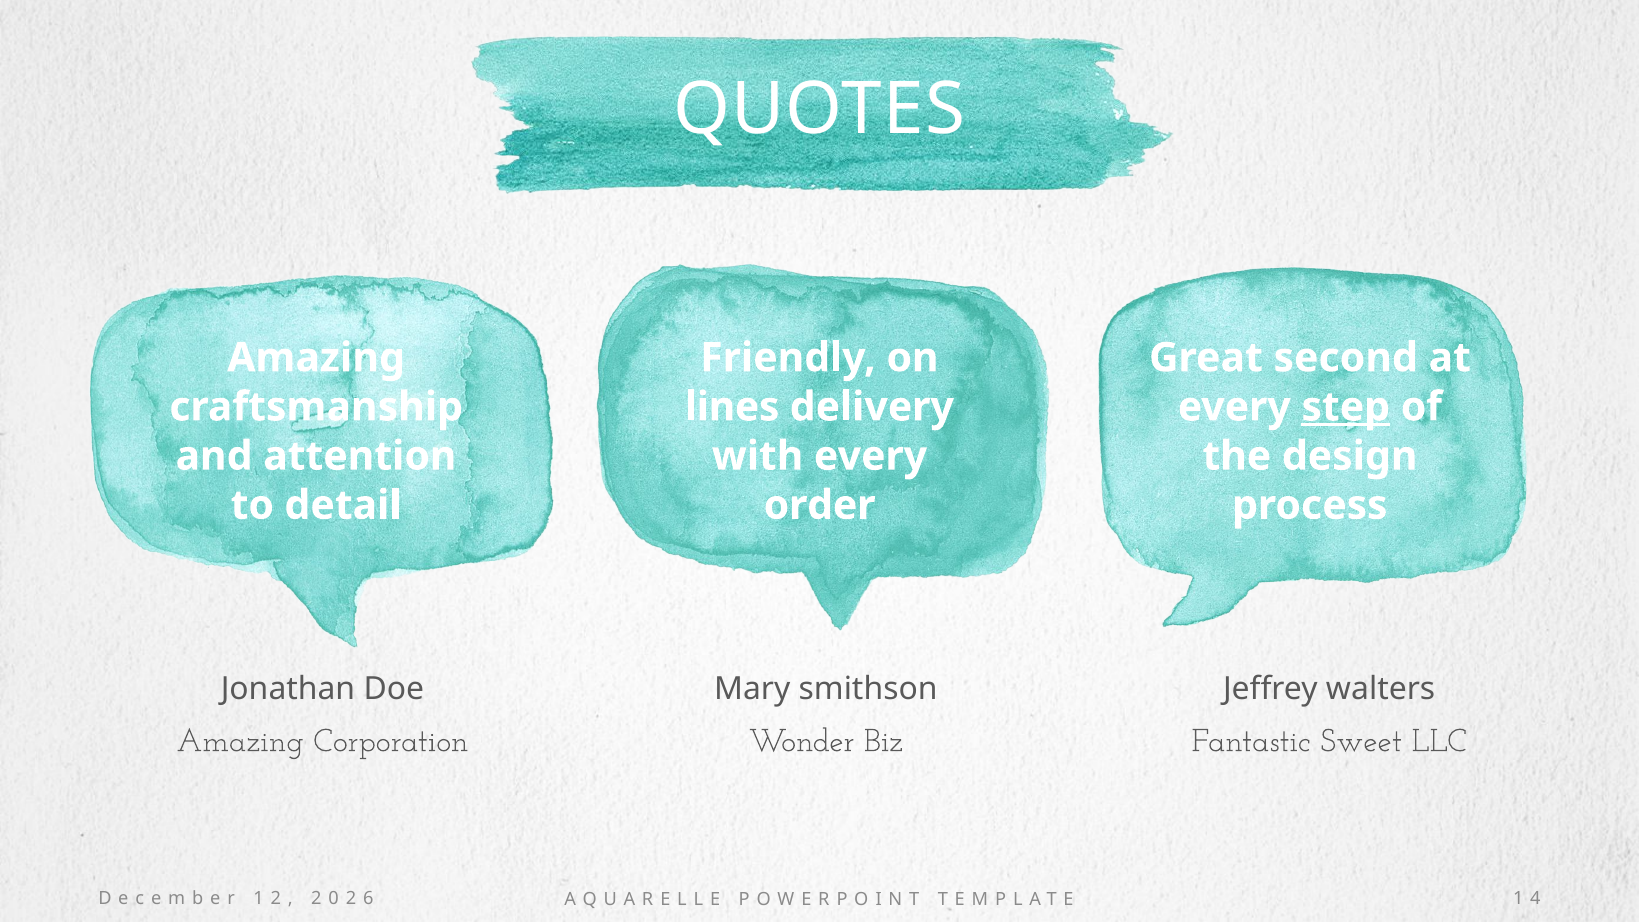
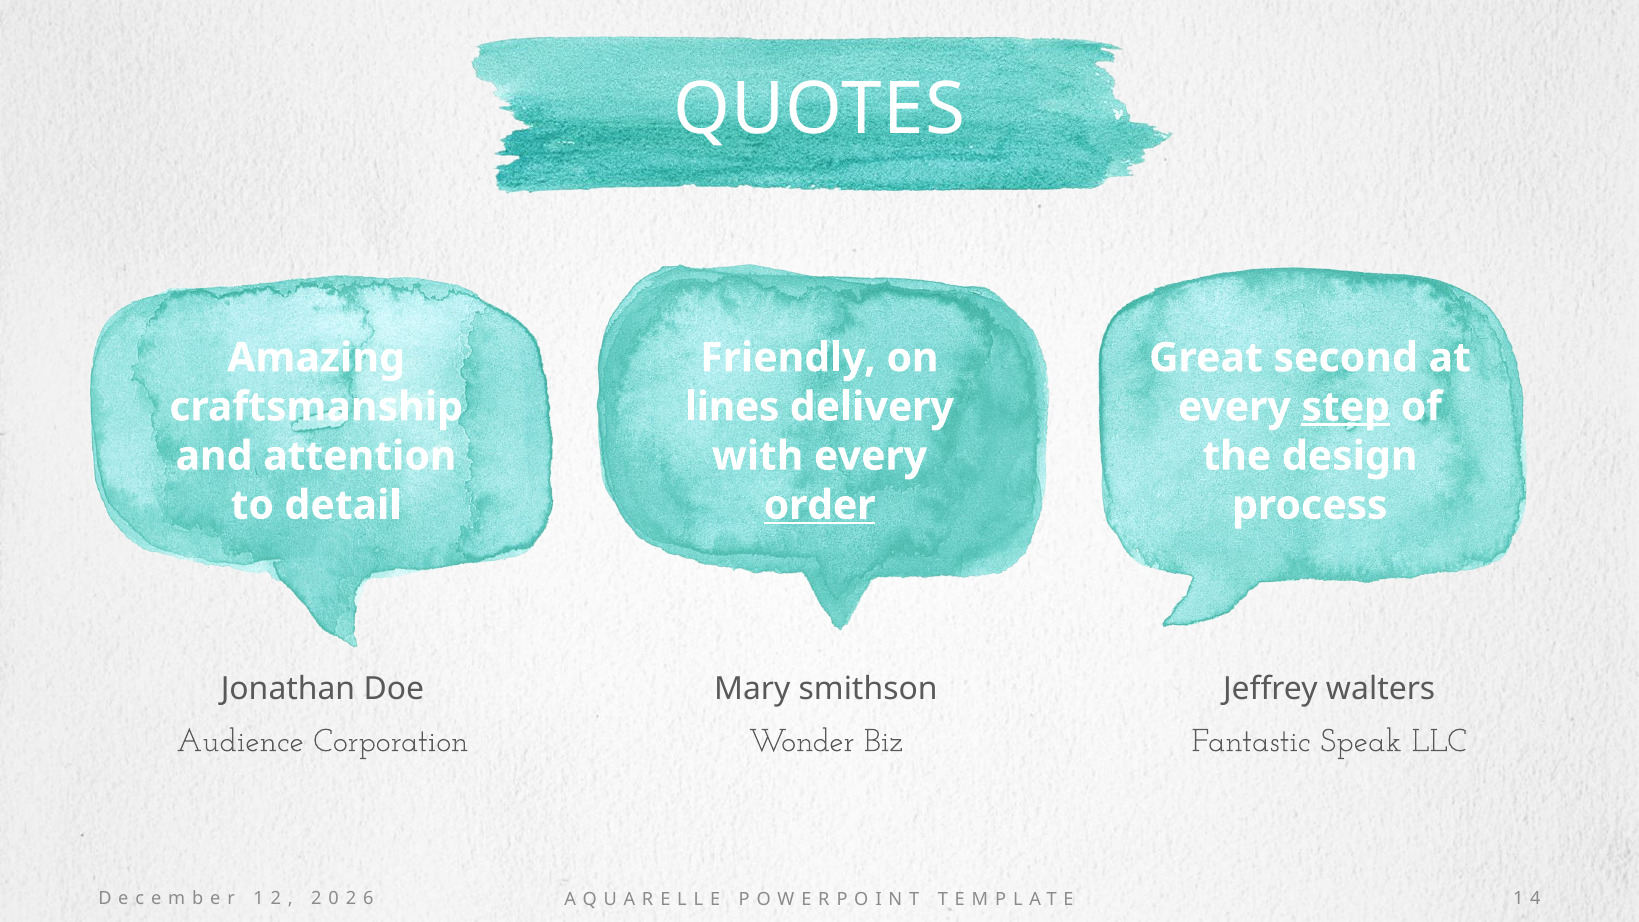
order underline: none -> present (820, 505)
Amazing: Amazing -> Audience (240, 741)
Sweet: Sweet -> Speak (1361, 741)
